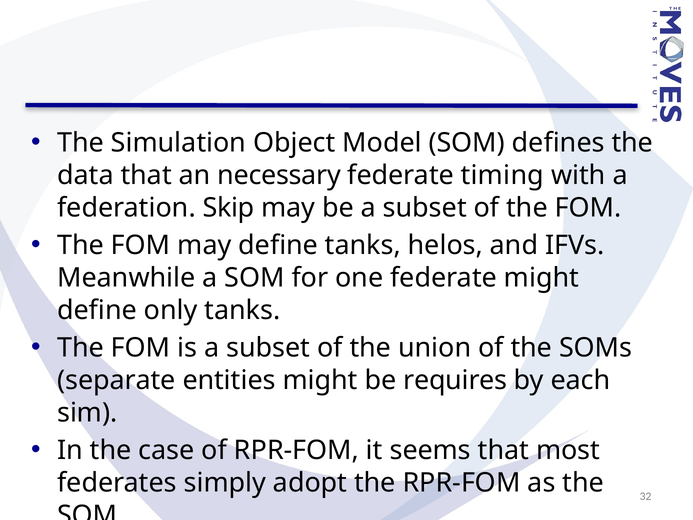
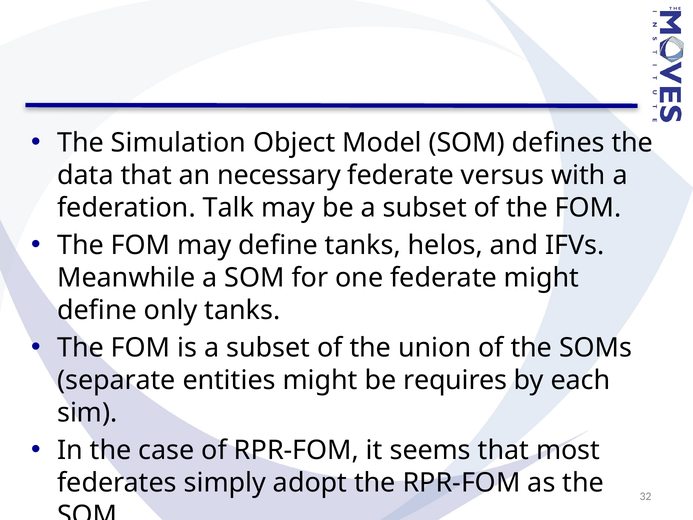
timing: timing -> versus (502, 175)
Skip: Skip -> Talk (228, 208)
